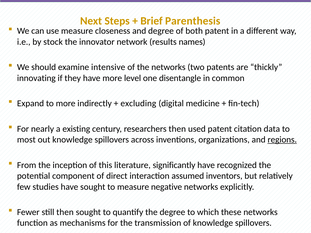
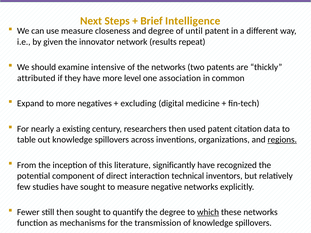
Parenthesis: Parenthesis -> Intelligence (193, 21)
both: both -> until (194, 31)
stock: stock -> given (53, 42)
names: names -> repeat (192, 42)
innovating: innovating -> attributed (36, 78)
disentangle: disentangle -> association (180, 78)
indirectly: indirectly -> negatives (95, 104)
most: most -> table (26, 140)
assumed: assumed -> technical (188, 176)
which underline: none -> present (208, 212)
